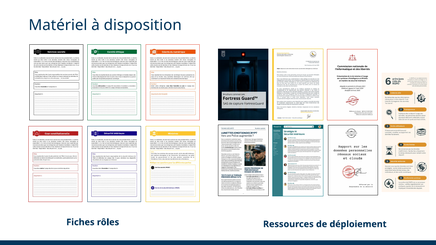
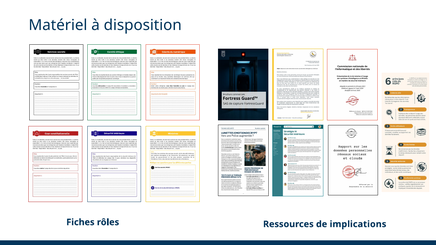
déploiement: déploiement -> implications (358, 224)
